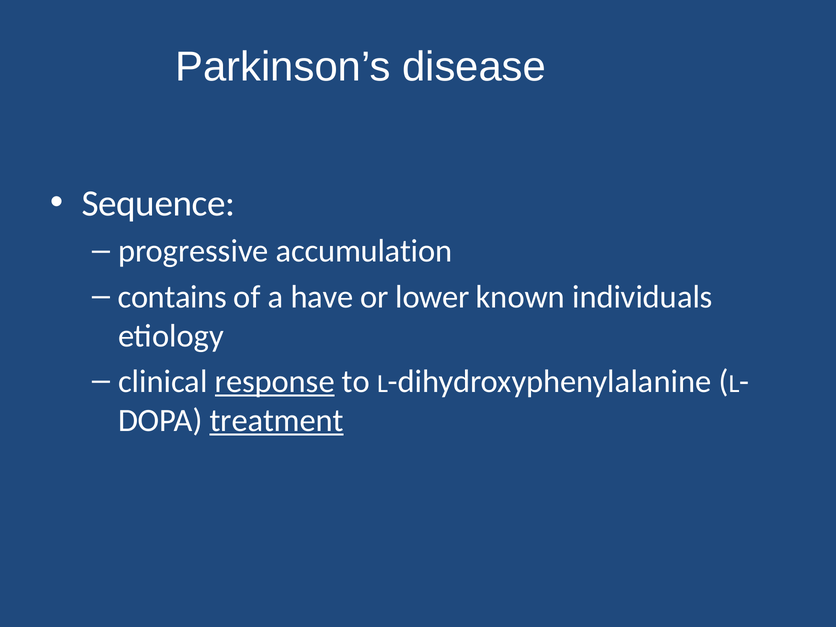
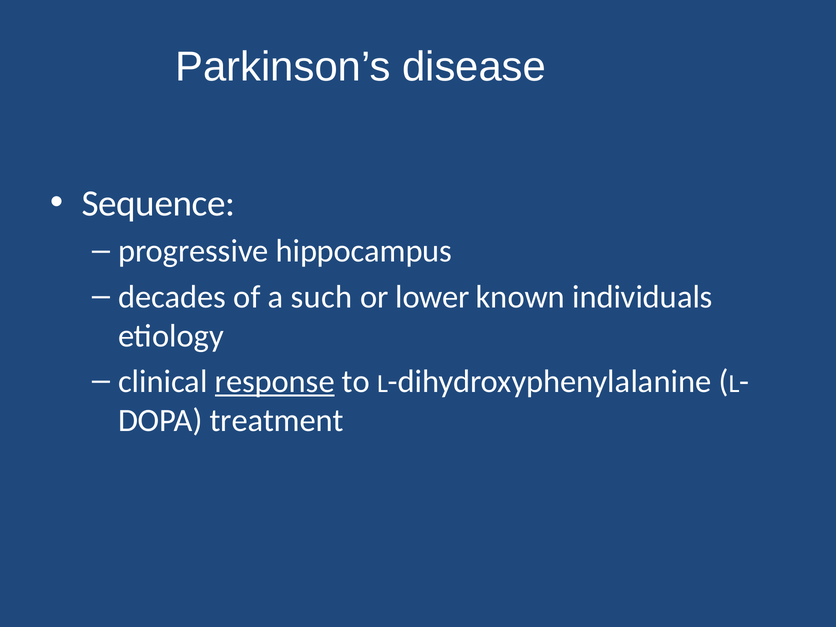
accumulation: accumulation -> hippocampus (364, 251)
contains: contains -> decades (172, 297)
have: have -> such (322, 297)
treatment underline: present -> none (277, 420)
